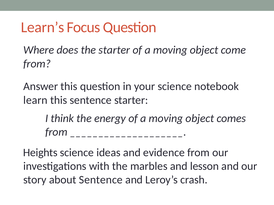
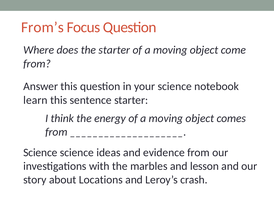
Learn’s: Learn’s -> From’s (42, 27)
Heights: Heights -> Science (40, 153)
about Sentence: Sentence -> Locations (101, 180)
